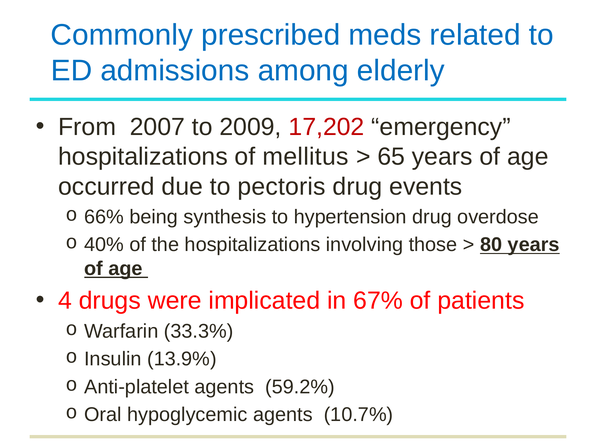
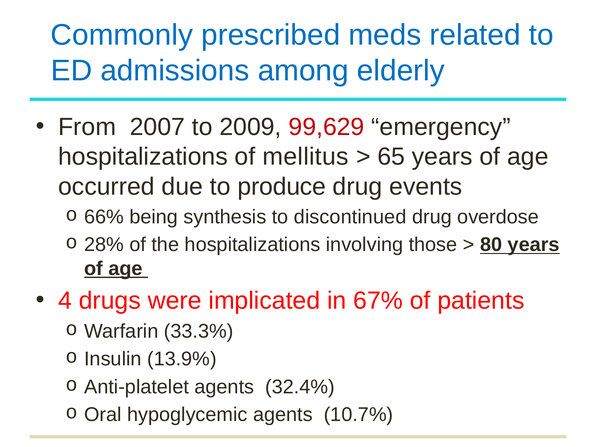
17,202: 17,202 -> 99,629 (327, 127)
pectoris: pectoris -> produce (282, 186)
hypertension: hypertension -> discontinued (350, 217)
40%: 40% -> 28% (104, 245)
59.2%: 59.2% -> 32.4% (300, 387)
